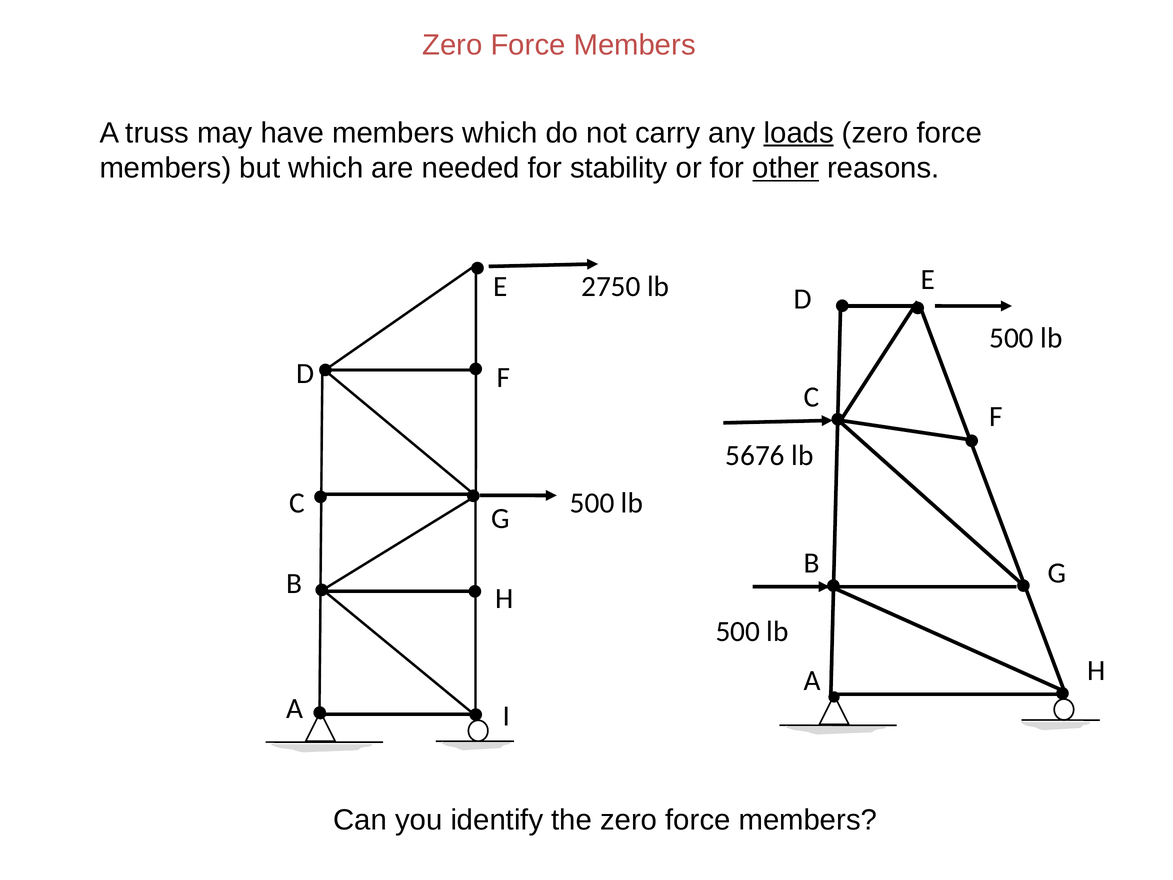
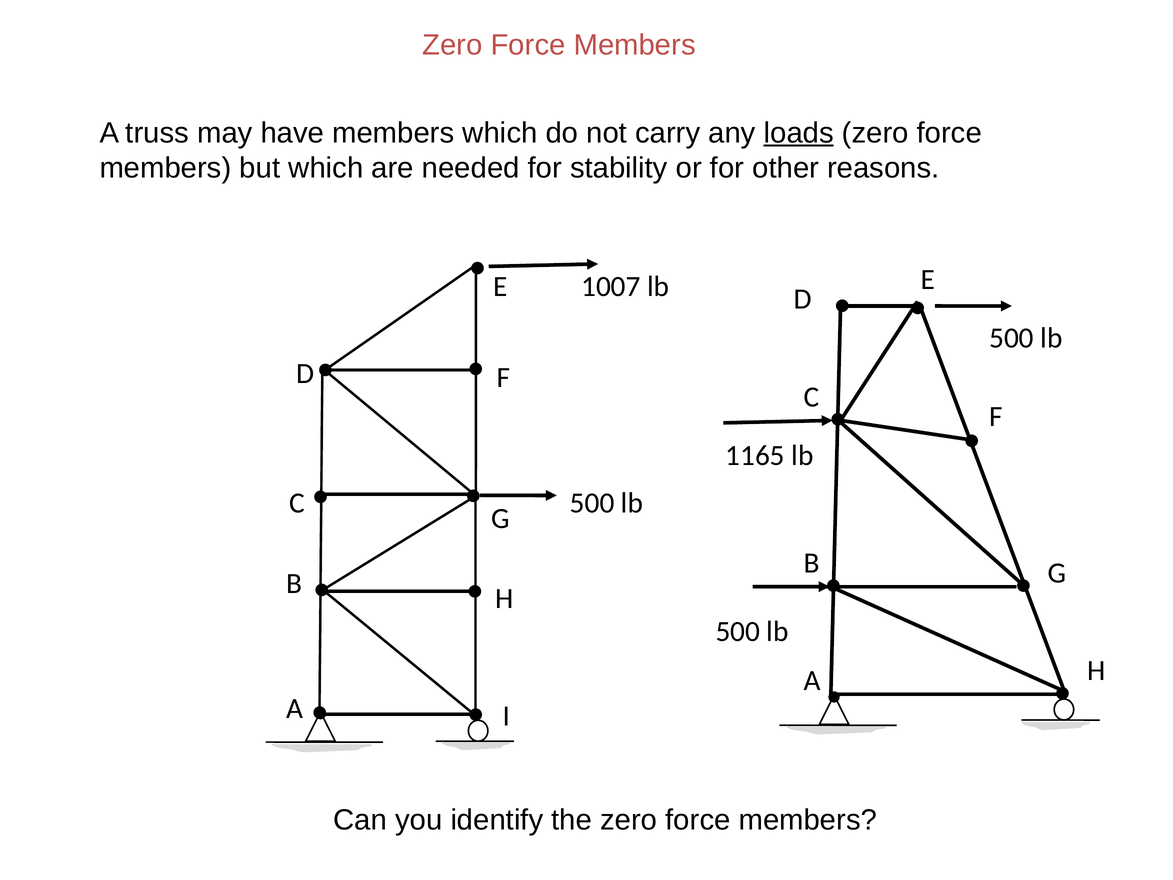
other underline: present -> none (786, 168)
2750: 2750 -> 1007 (611, 286)
5676: 5676 -> 1165 (755, 455)
